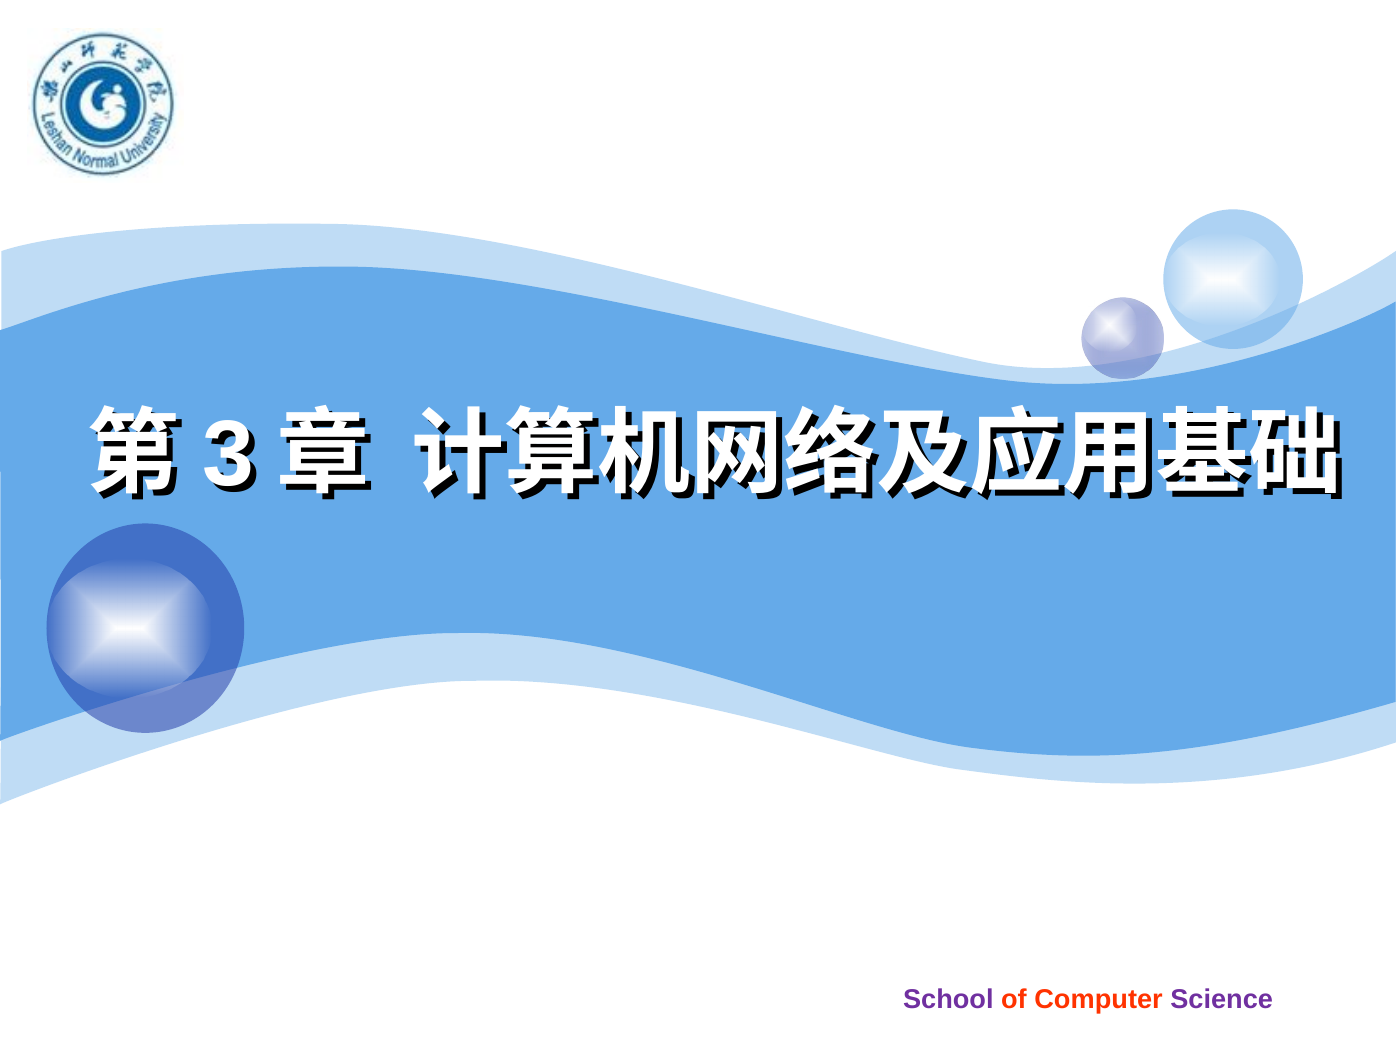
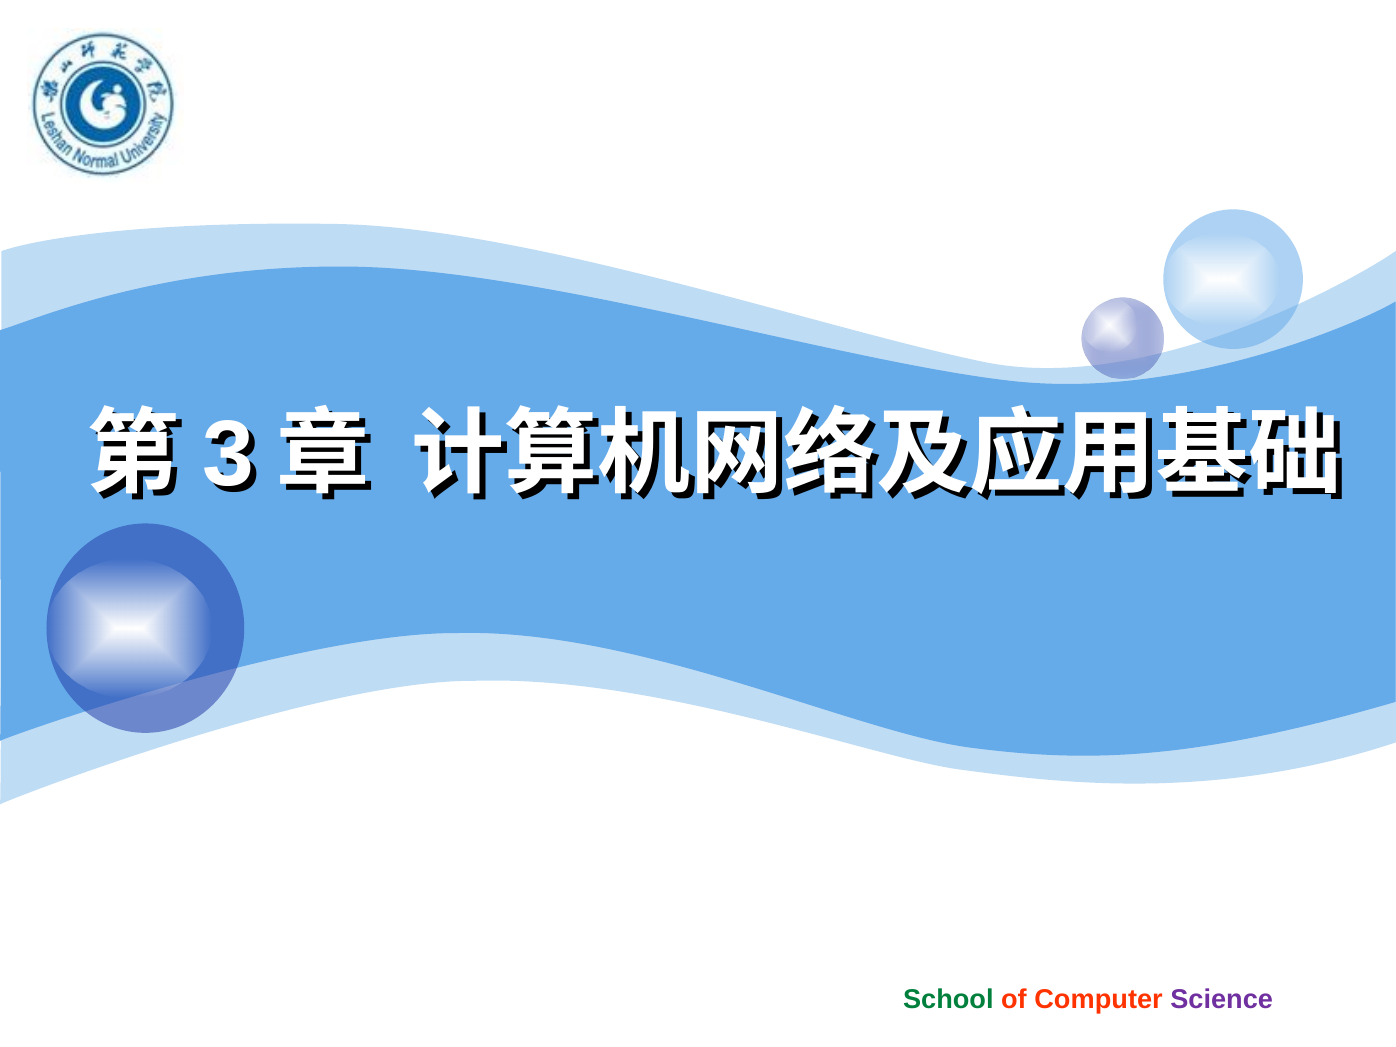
School colour: purple -> green (948, 999)
